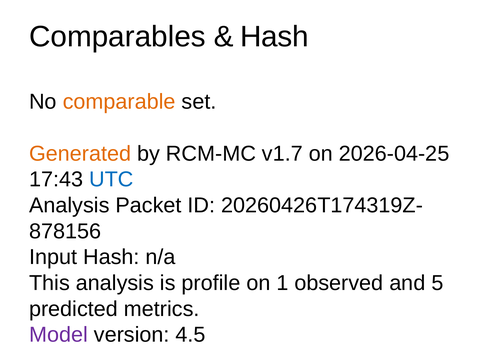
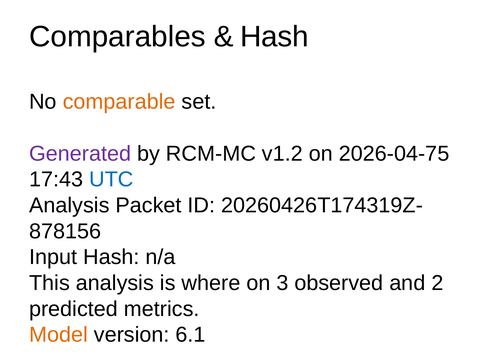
Generated colour: orange -> purple (80, 154)
v1.7: v1.7 -> v1.2 (282, 154)
2026-04-25: 2026-04-25 -> 2026-04-75 (394, 154)
profile: profile -> where (211, 283)
1: 1 -> 3 (282, 283)
5: 5 -> 2 (437, 283)
Model colour: purple -> orange (58, 335)
4.5: 4.5 -> 6.1 (191, 335)
